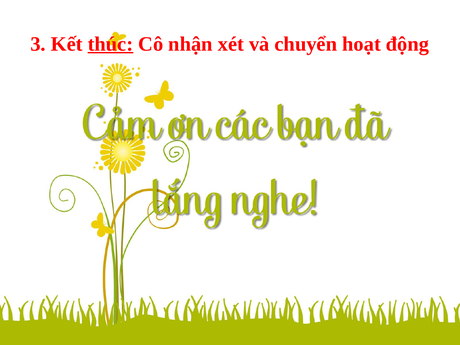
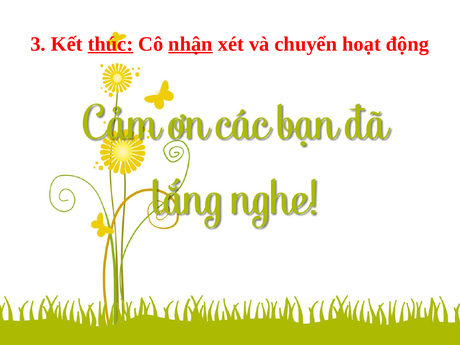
nhận underline: none -> present (190, 44)
